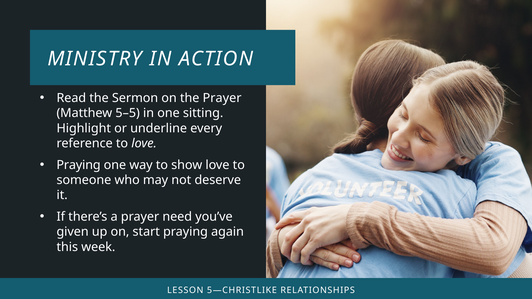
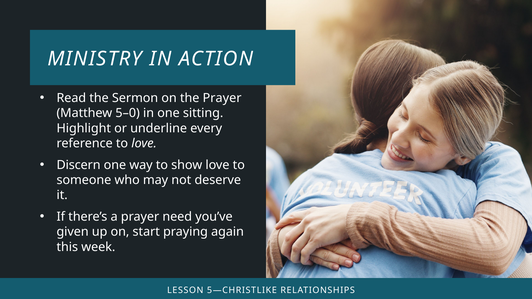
5–5: 5–5 -> 5–0 (128, 113)
Praying: Praying -> Discern (79, 165)
